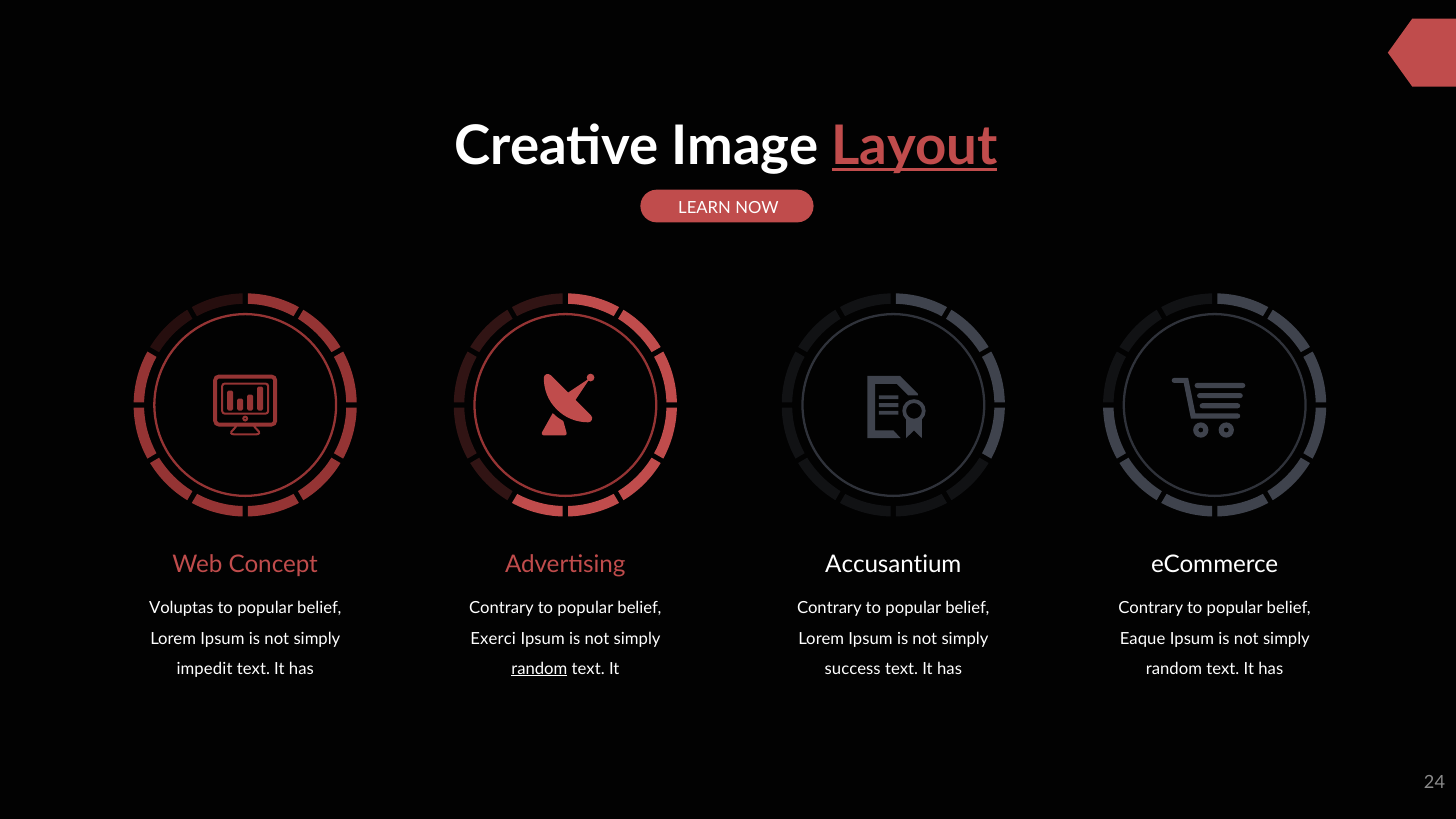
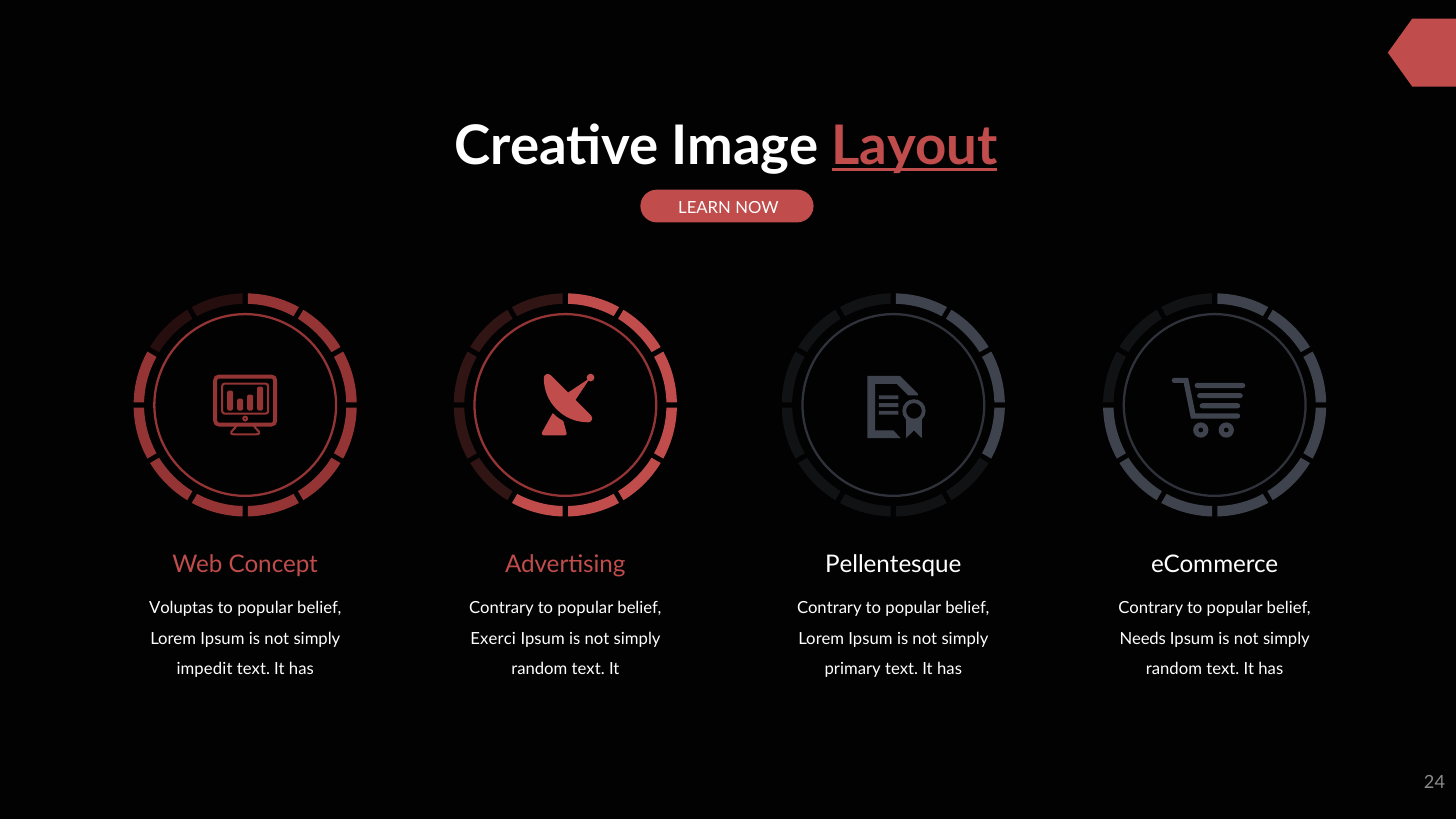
Accusantium: Accusantium -> Pellentesque (893, 565)
Eaque: Eaque -> Needs (1143, 639)
random underline: present -> none (539, 669)
success: success -> primary (853, 669)
